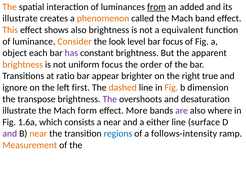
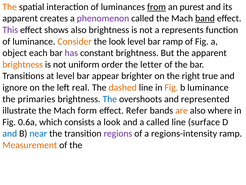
added: added -> purest (192, 7)
illustrate: illustrate -> apparent (20, 18)
phenomenon colour: orange -> purple (103, 18)
band underline: none -> present (205, 18)
This colour: orange -> purple (10, 30)
equivalent: equivalent -> represents (183, 30)
bar focus: focus -> ramp (173, 41)
uniform focus: focus -> order (112, 64)
order: order -> letter (151, 64)
at ratio: ratio -> level (65, 76)
first: first -> real (81, 87)
b dimension: dimension -> luminance (208, 87)
transpose: transpose -> primaries (36, 99)
The colour: purple -> blue (110, 99)
desaturation: desaturation -> represented (205, 99)
More: More -> Refer (137, 110)
are colour: purple -> orange (182, 110)
1.6a: 1.6a -> 0.6a (28, 122)
a near: near -> look (112, 122)
a either: either -> called (158, 122)
and colour: purple -> blue (10, 133)
near colour: orange -> blue (38, 133)
regions colour: blue -> purple (118, 133)
follows-intensity: follows-intensity -> regions-intensity (184, 133)
